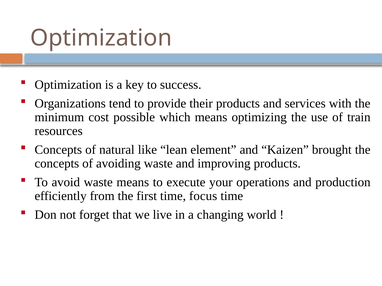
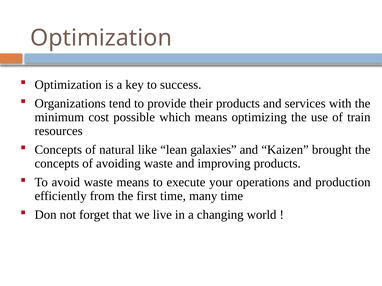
element: element -> galaxies (213, 150)
focus: focus -> many (203, 196)
